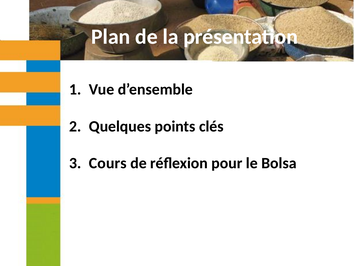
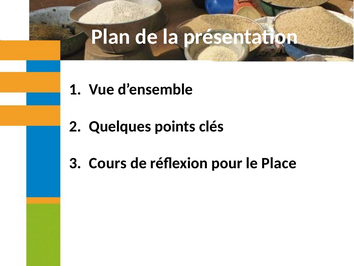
Bolsa: Bolsa -> Place (279, 163)
